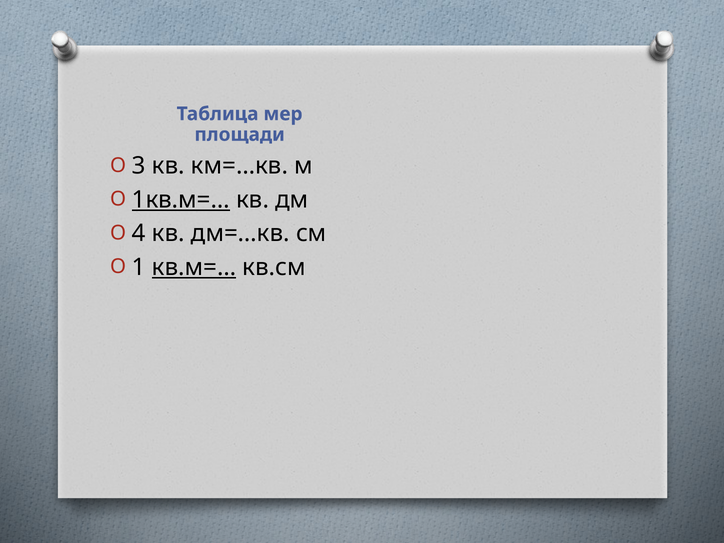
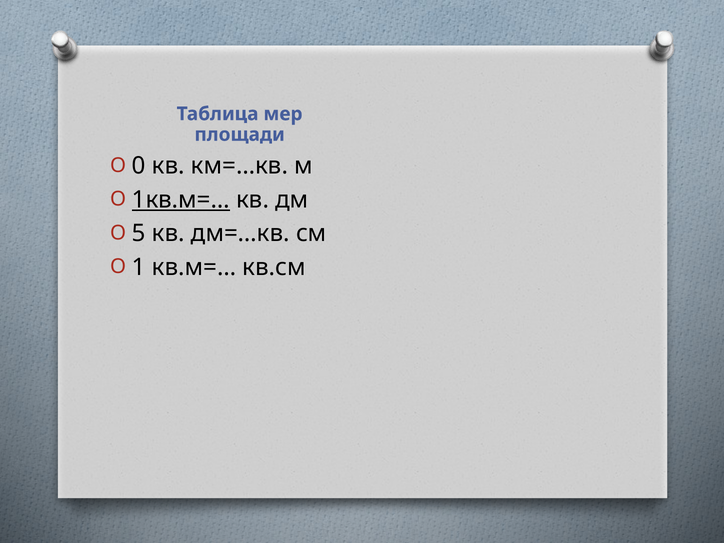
3: 3 -> 0 (139, 166)
4: 4 -> 5 (139, 233)
кв.м=… underline: present -> none (194, 267)
